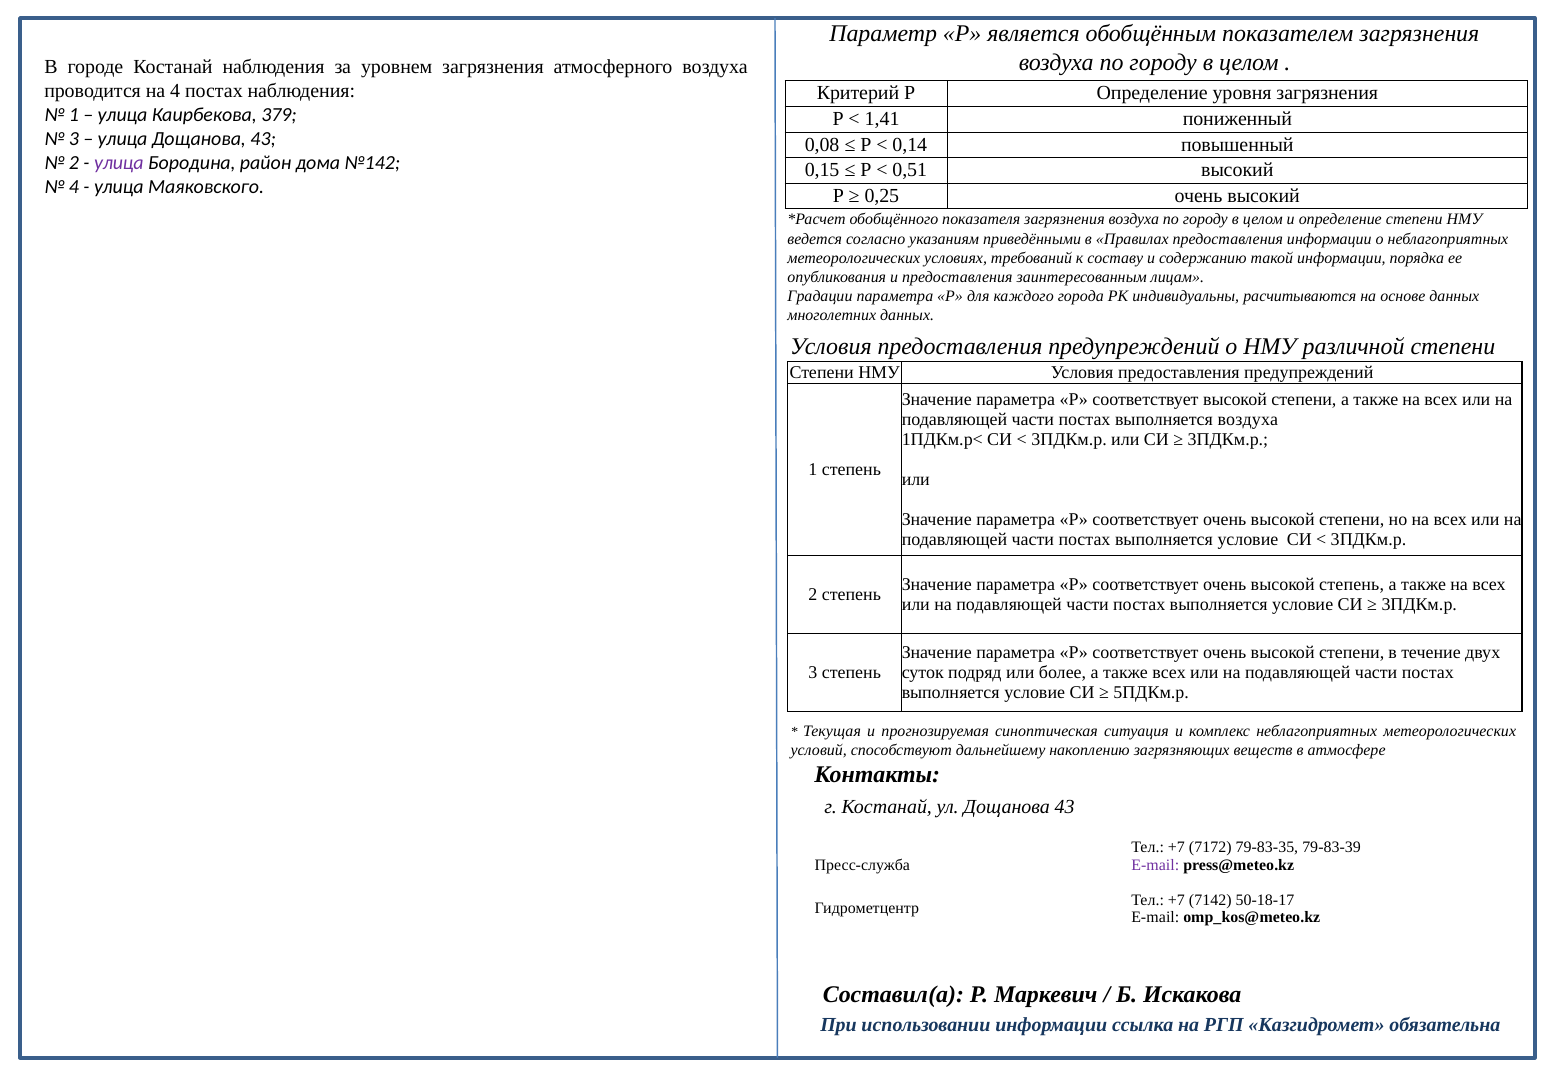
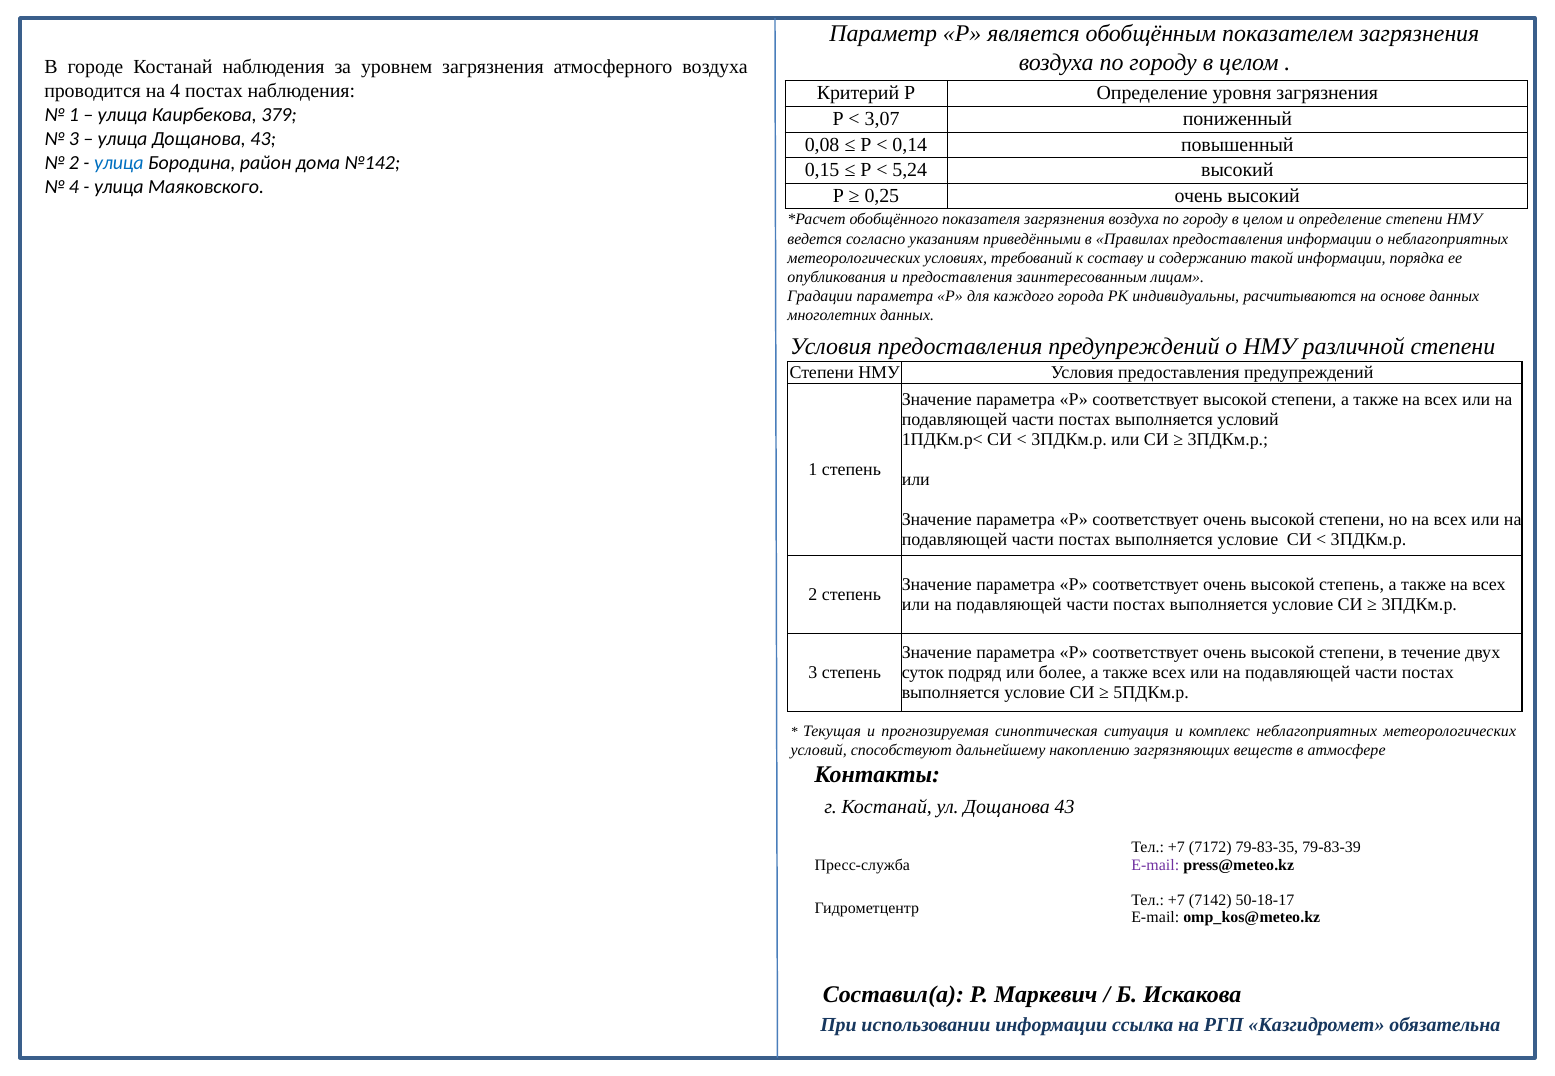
1,41: 1,41 -> 3,07 (882, 119)
улица colour: purple -> blue (119, 163)
0,51: 0,51 -> 5,24 (910, 170)
выполняется воздуха: воздуха -> условий (1248, 420)
